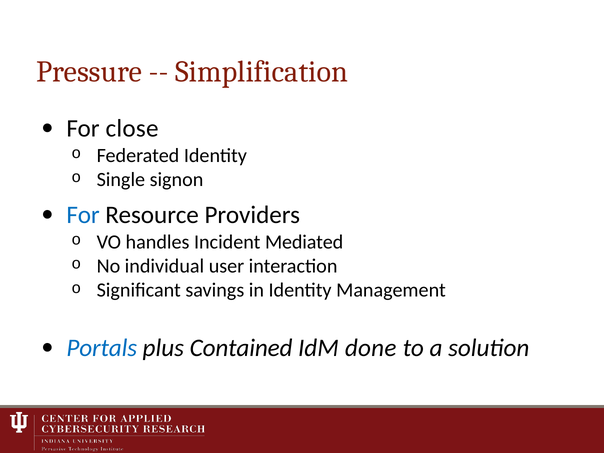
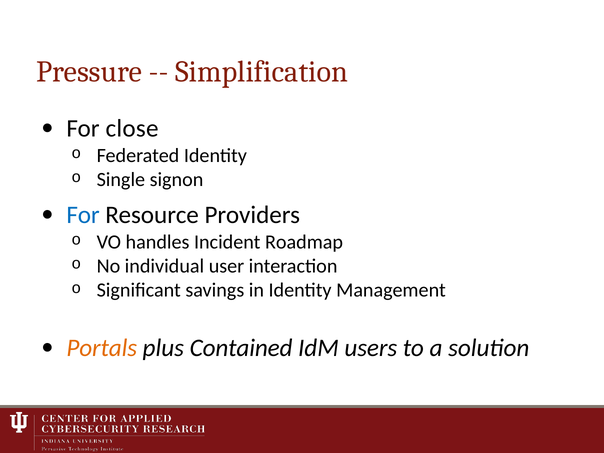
Mediated: Mediated -> Roadmap (304, 242)
Portals colour: blue -> orange (102, 348)
done: done -> users (371, 348)
